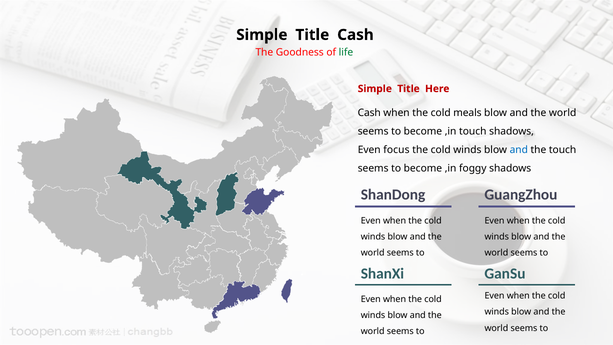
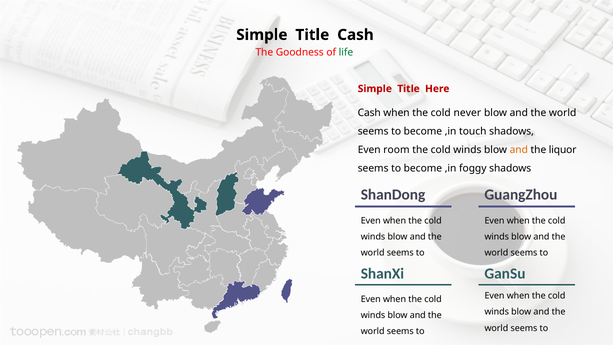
meals: meals -> never (467, 113)
focus: focus -> room (396, 150)
and colour: blue -> orange (519, 150)
the touch: touch -> liquor (563, 150)
